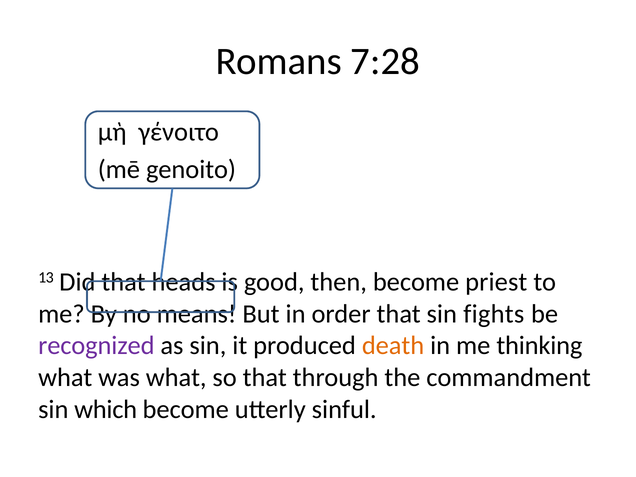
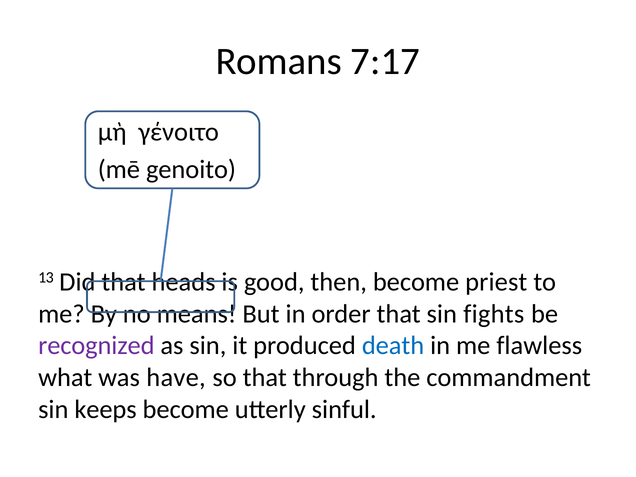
7:28: 7:28 -> 7:17 (385, 62)
death colour: orange -> blue (393, 346)
thinking: thinking -> flawless (539, 346)
was what: what -> have (176, 377)
which: which -> keeps (106, 409)
